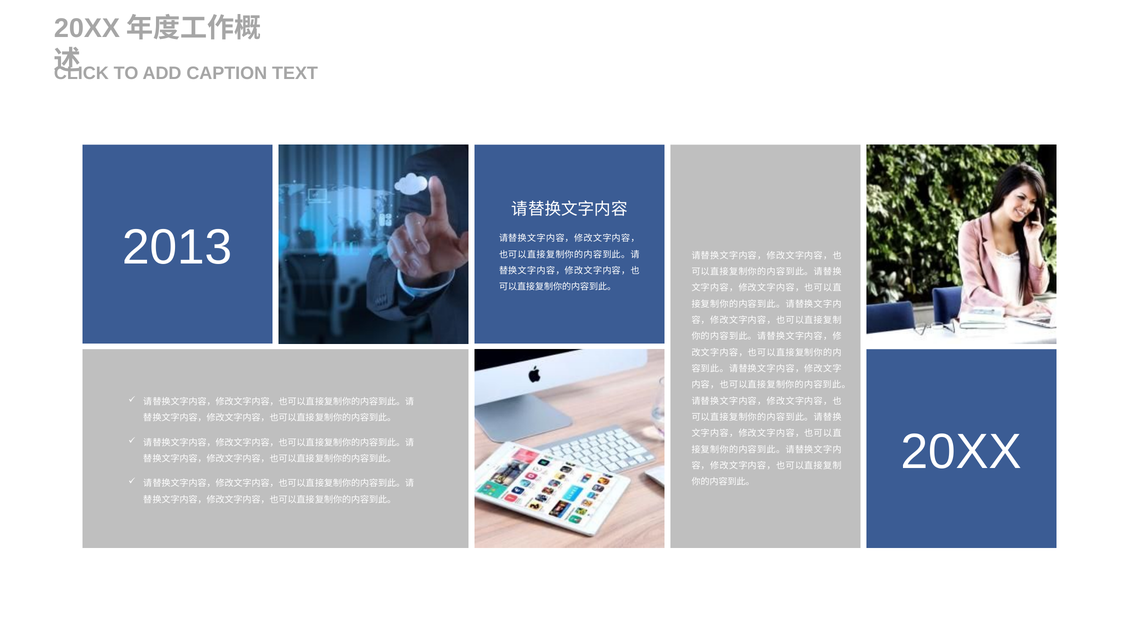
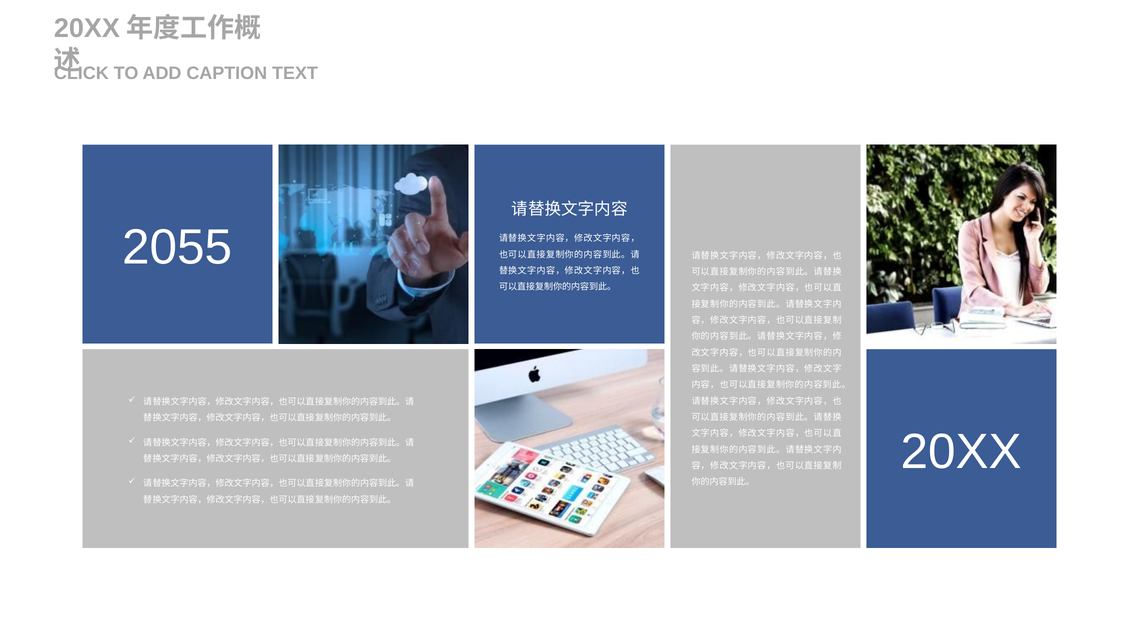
2013: 2013 -> 2055 (177, 247)
